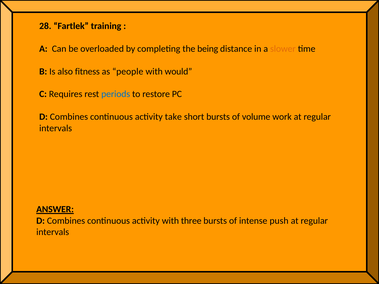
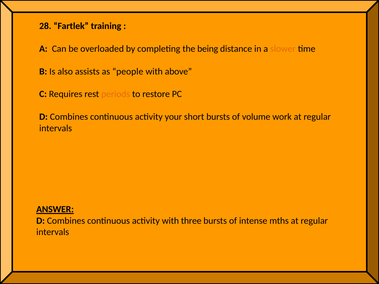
fitness: fitness -> assists (87, 71)
would: would -> above (178, 71)
periods colour: blue -> orange (116, 94)
take: take -> your (173, 117)
push: push -> mths (279, 221)
